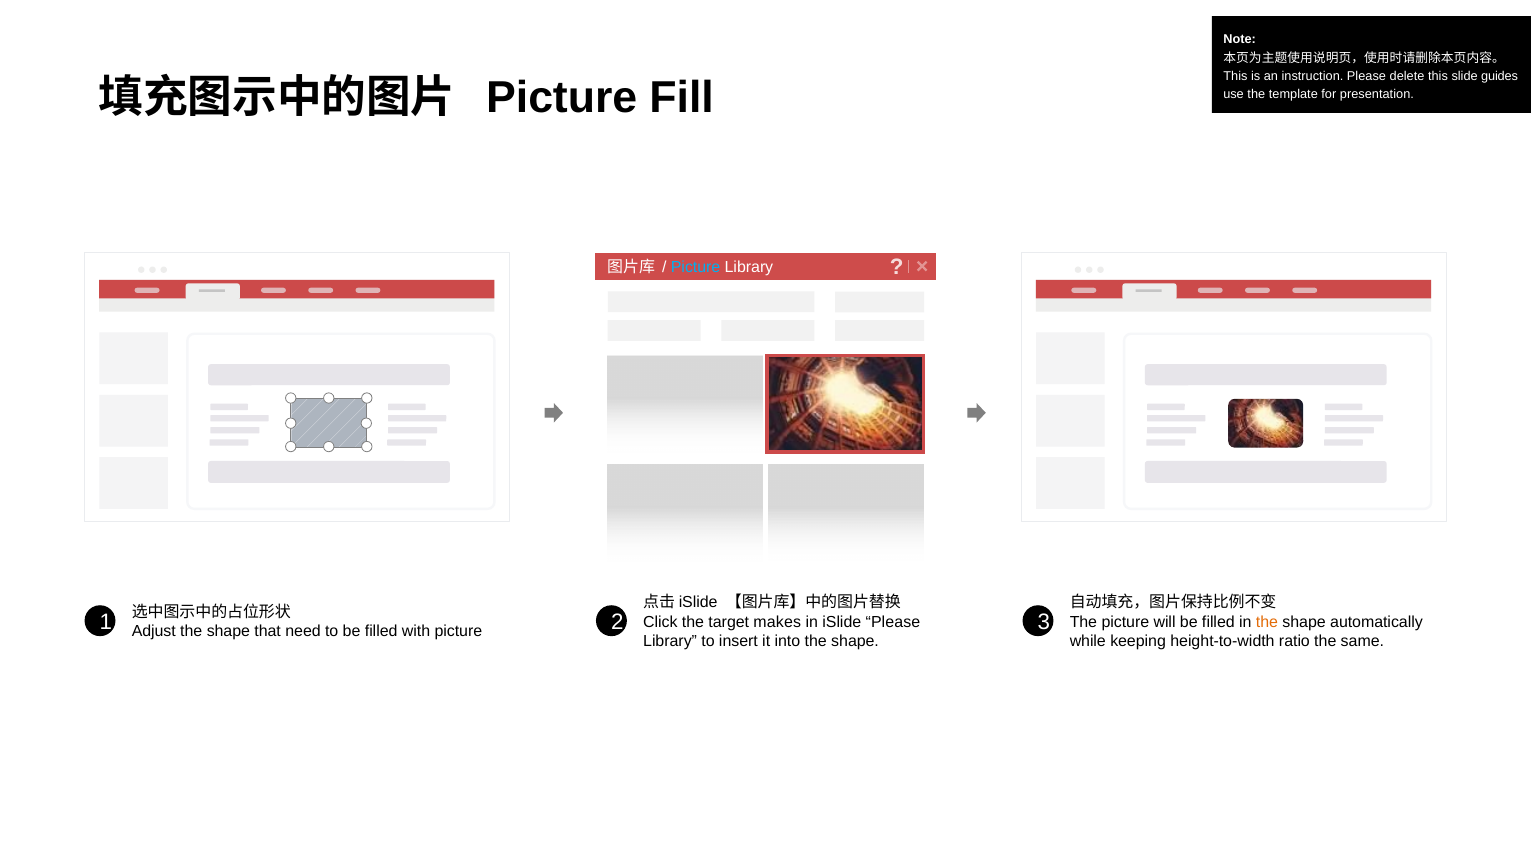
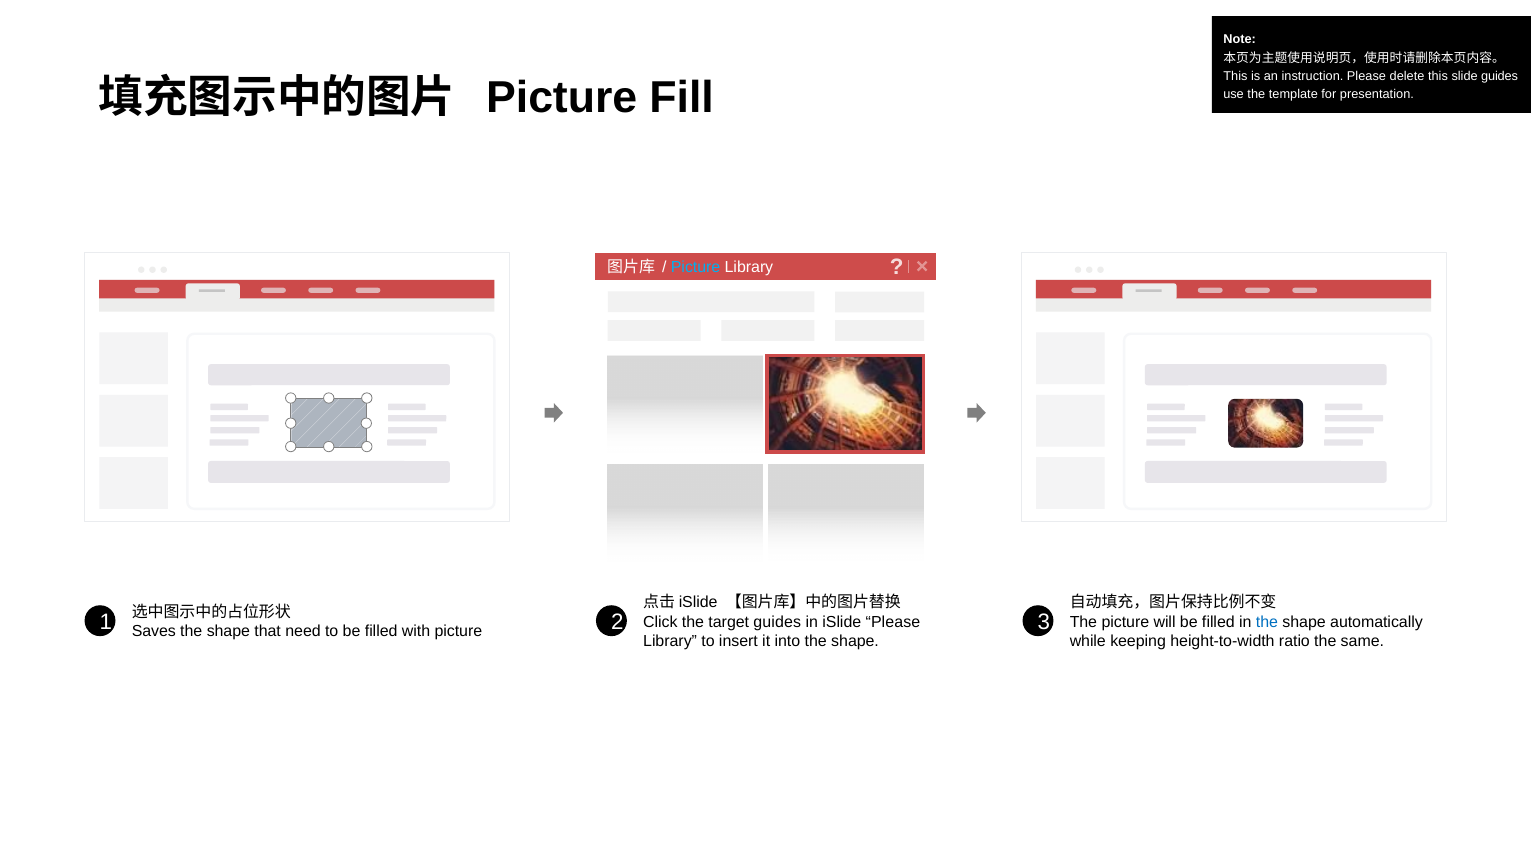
target makes: makes -> guides (777, 622)
the colour: orange -> blue (1267, 622)
Adjust: Adjust -> Saves (154, 632)
